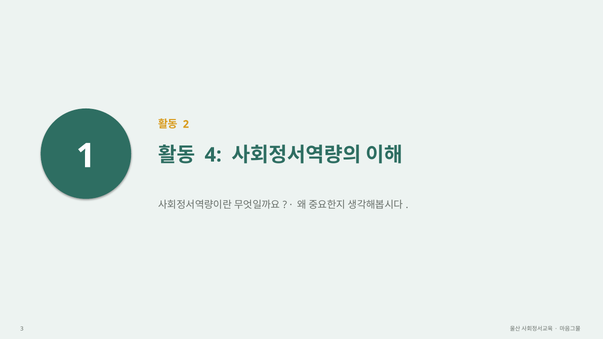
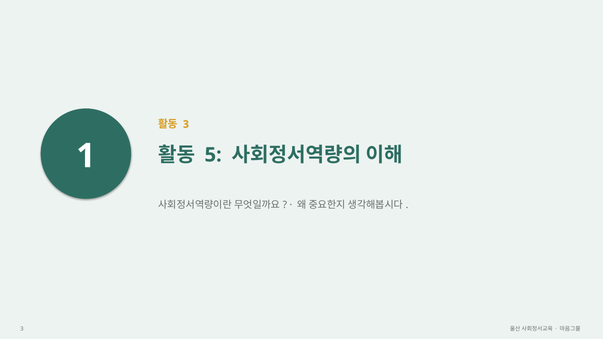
2: 2 -> 3 (186, 124)
4: 4 -> 5 (213, 155)
